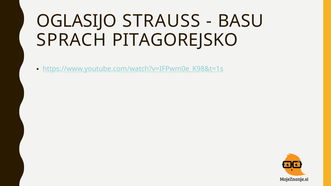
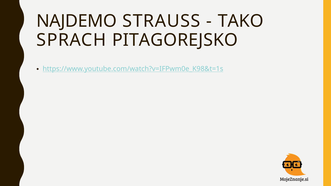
OGLASIJO: OGLASIJO -> NAJDEMO (77, 21)
BASU: BASU -> TAKO (241, 21)
